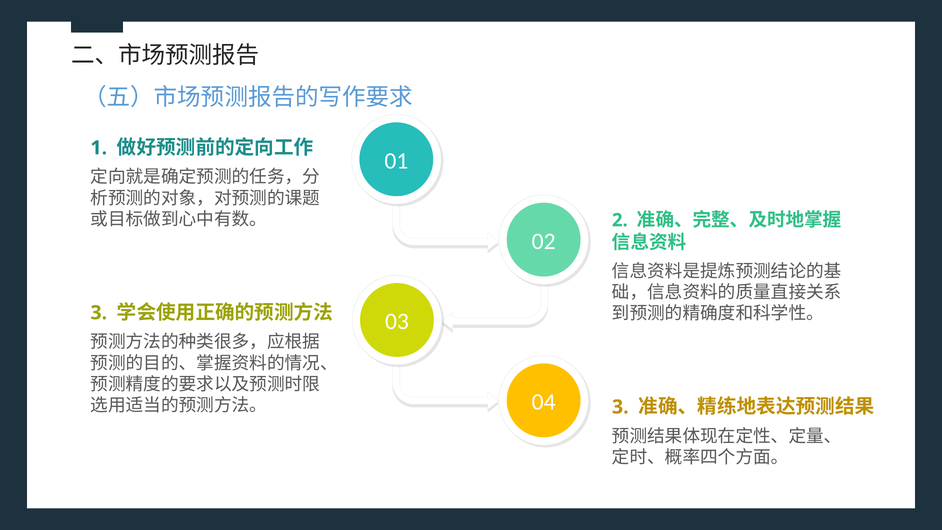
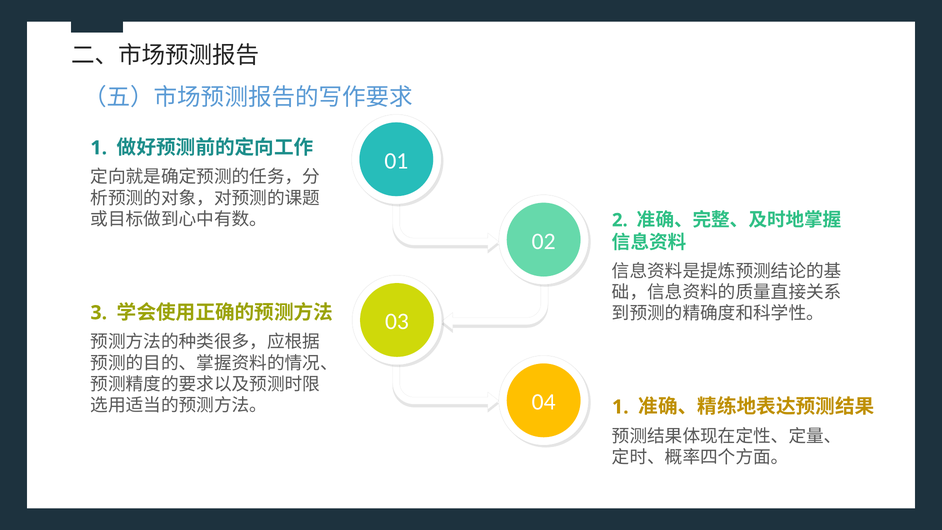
04 3: 3 -> 1 (620, 407)
